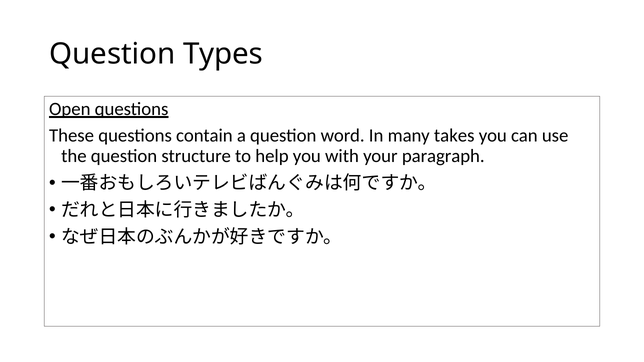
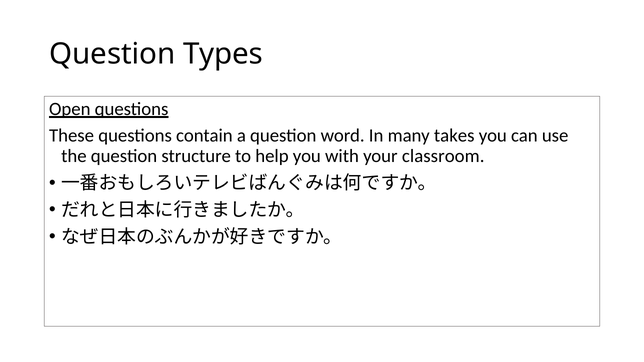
paragraph: paragraph -> classroom (443, 156)
